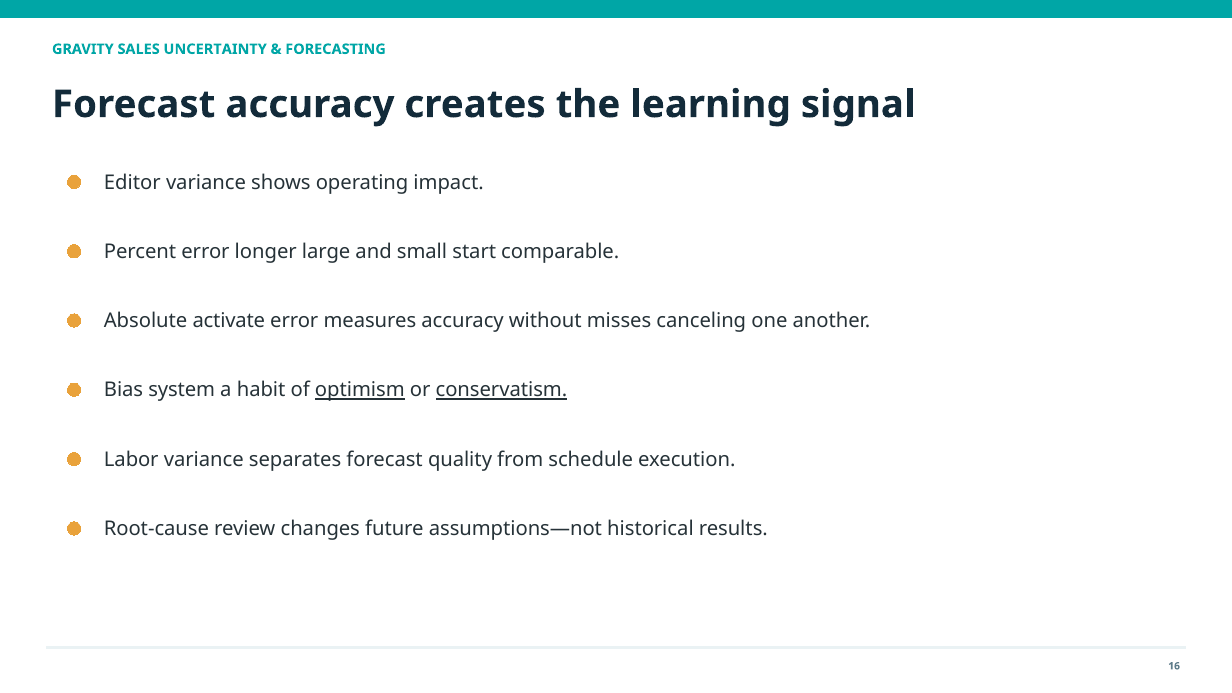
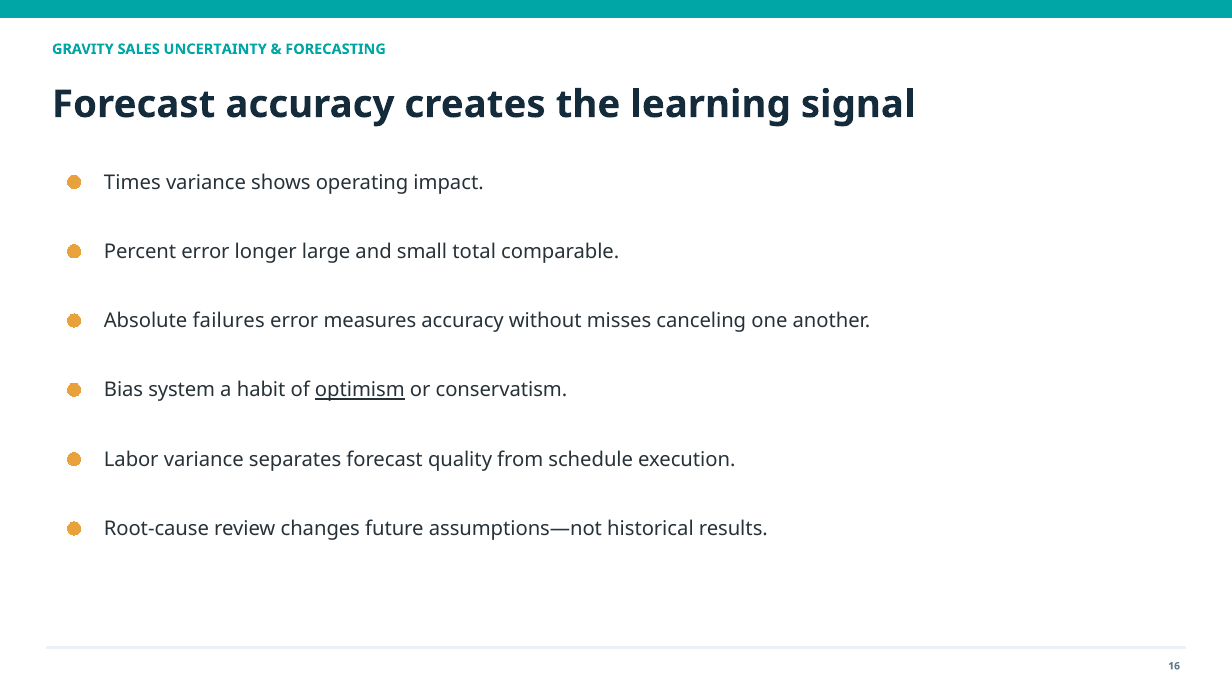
Editor: Editor -> Times (132, 182)
start: start -> total (474, 252)
activate: activate -> failures (229, 321)
conservatism underline: present -> none (501, 390)
